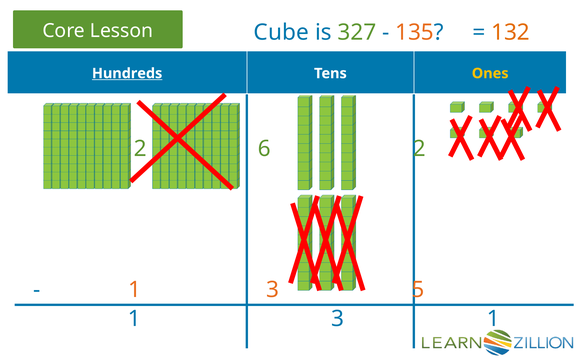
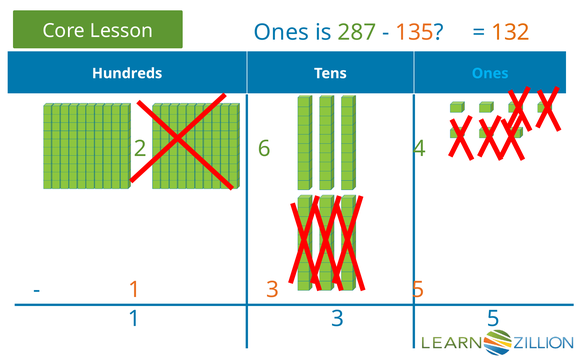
Cube: Cube -> Ones (281, 33)
327: 327 -> 287 (357, 33)
Hundreds underline: present -> none (127, 73)
Ones colour: yellow -> light blue (490, 73)
6 2: 2 -> 4 (419, 149)
1: 1 -> 5 (493, 319)
